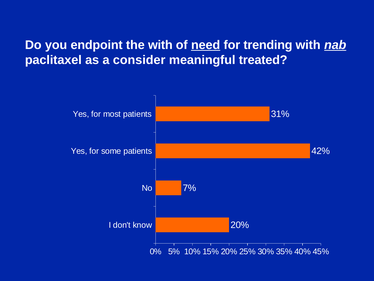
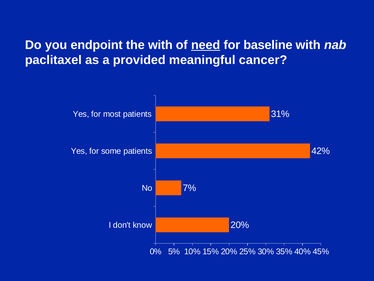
trending: trending -> baseline (268, 45)
nab underline: present -> none (335, 45)
consider: consider -> provided (139, 60)
treated: treated -> cancer (263, 60)
